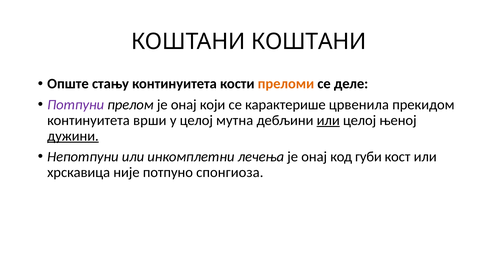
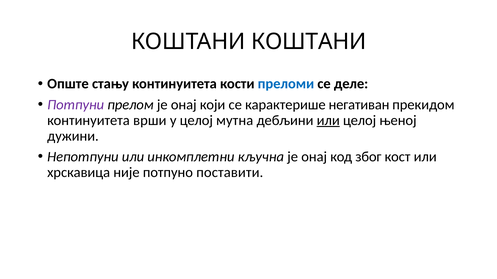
преломи colour: orange -> blue (286, 84)
црвенила: црвенила -> негативан (359, 105)
дужини underline: present -> none (73, 136)
лечења: лечења -> кључна (261, 157)
губи: губи -> због (368, 157)
спонгиоза: спонгиоза -> поставити (230, 173)
